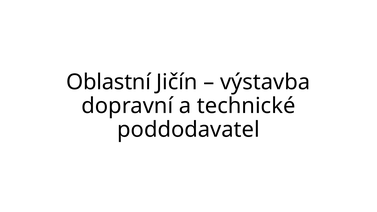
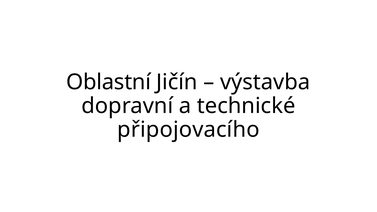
poddodavatel: poddodavatel -> připojovacího (188, 130)
